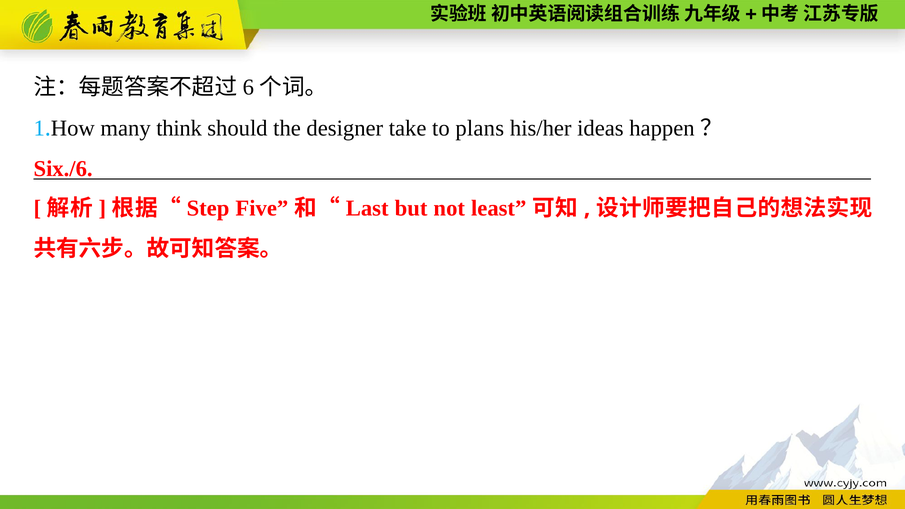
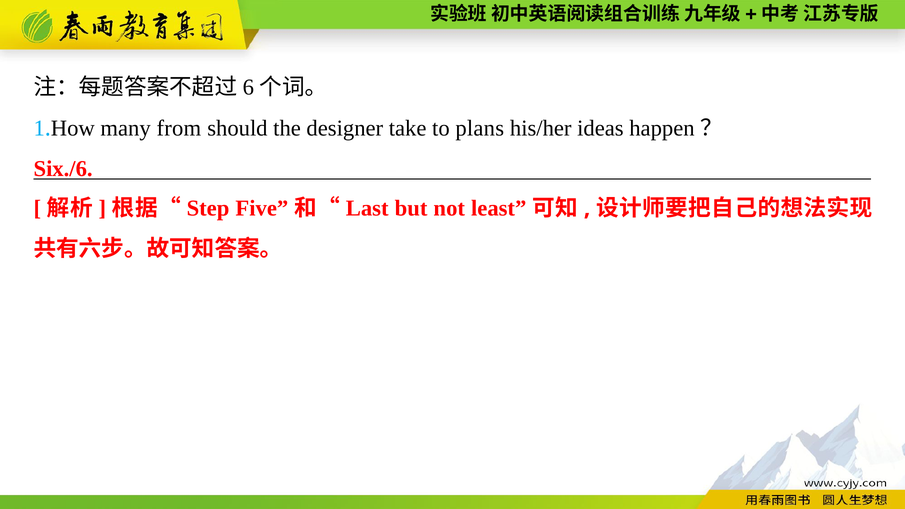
think: think -> from (179, 128)
